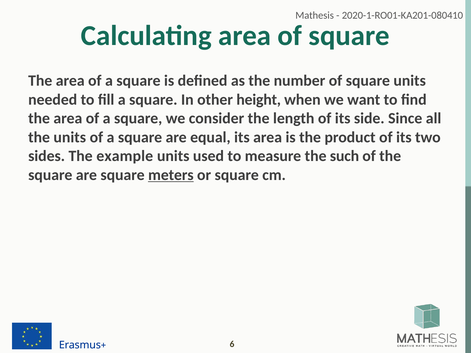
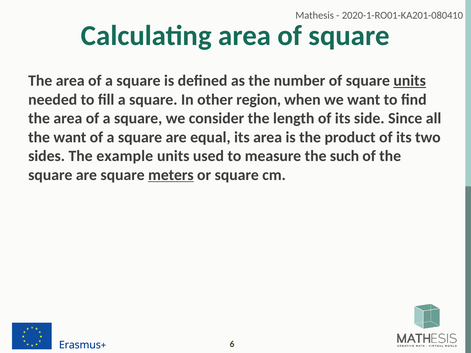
units underline: none -> present (410, 81)
height: height -> region (259, 100)
the units: units -> want (70, 137)
